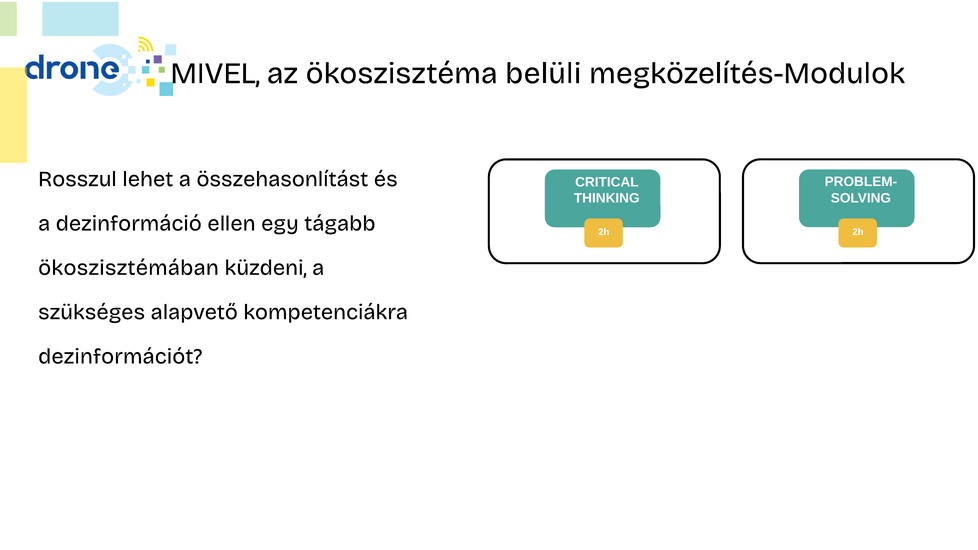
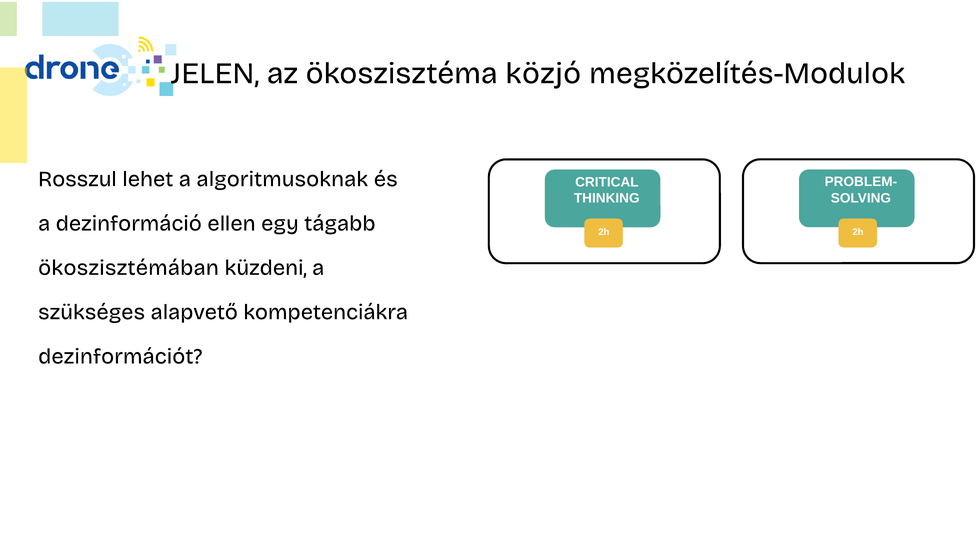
MIVEL: MIVEL -> JELEN (215, 73)
belüli: belüli -> közjó (543, 73)
összehasonlítást: összehasonlítást -> algoritmusoknak (282, 179)
